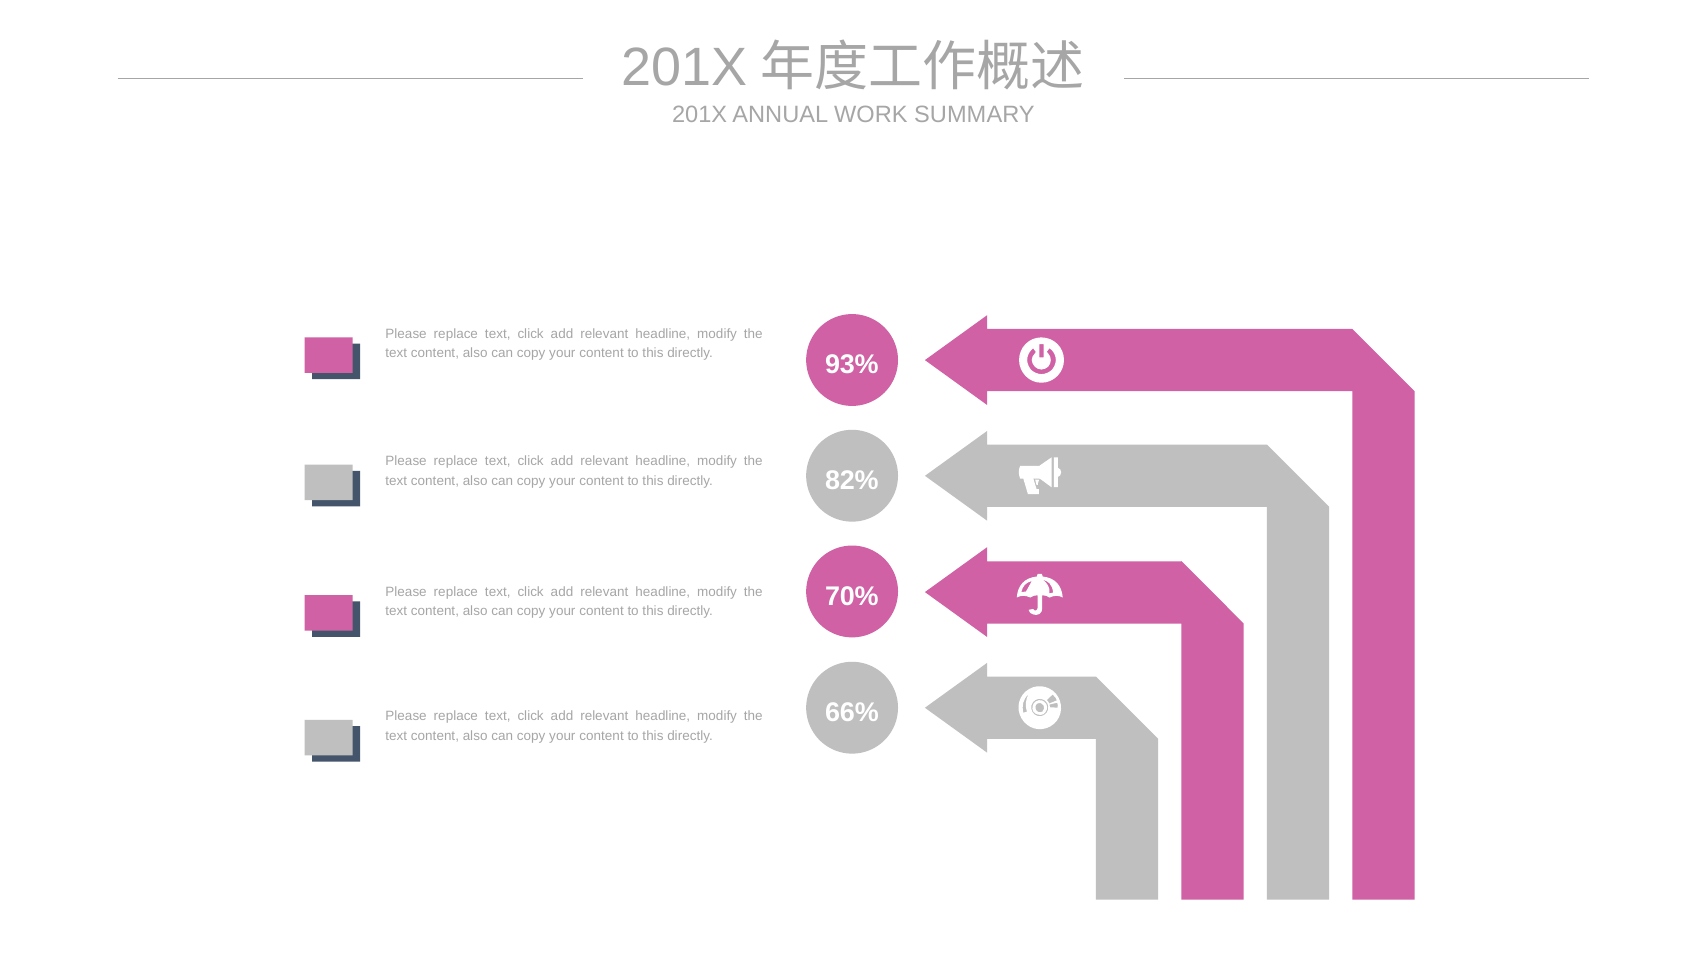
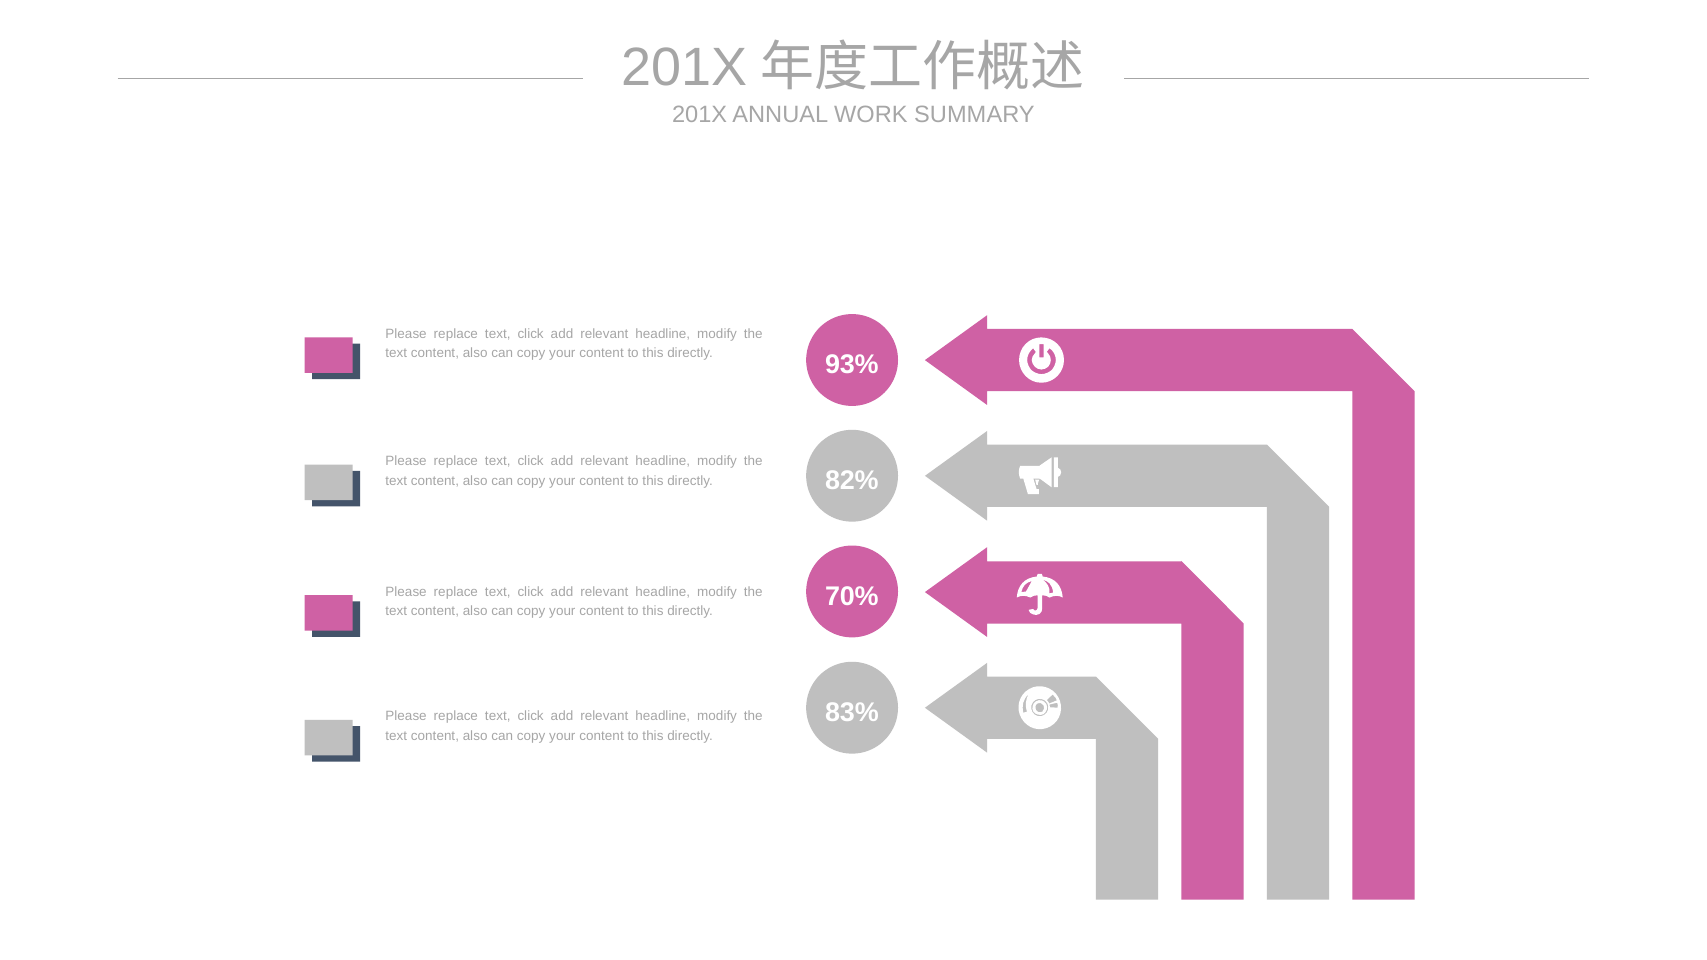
66%: 66% -> 83% (852, 713)
